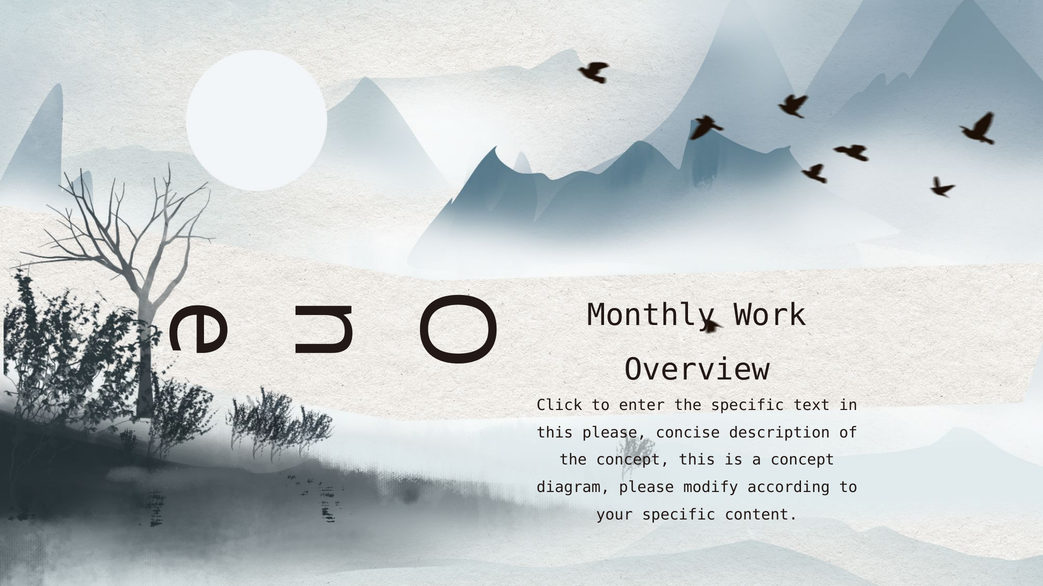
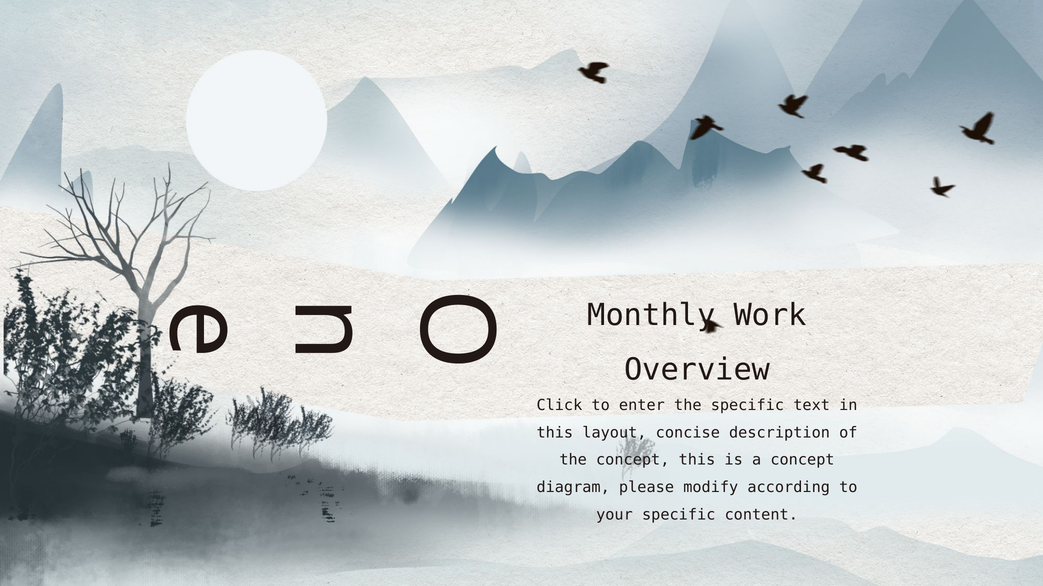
this please: please -> layout (614, 433)
